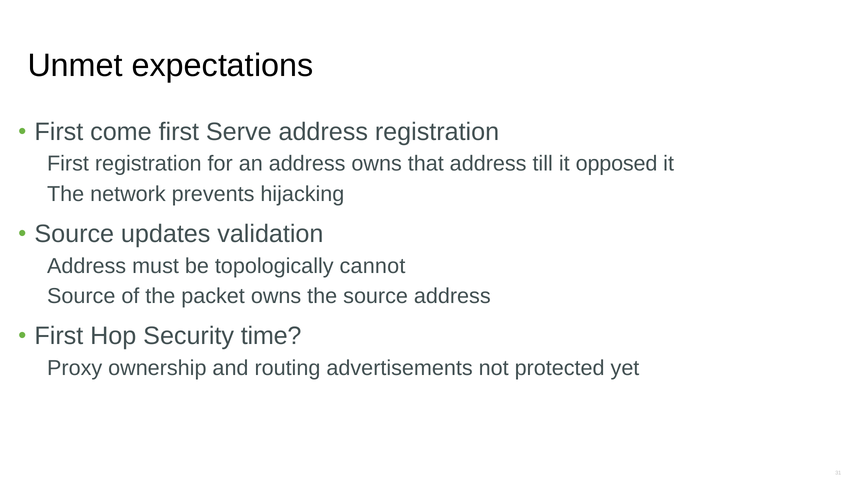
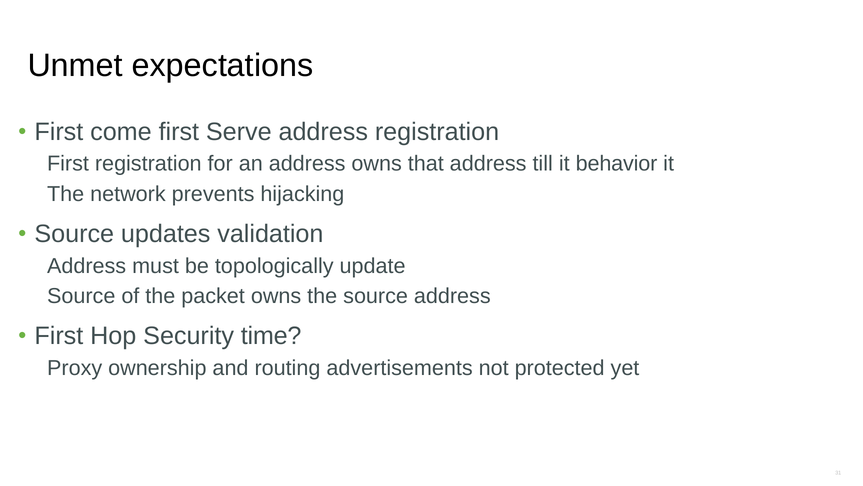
opposed: opposed -> behavior (617, 164)
cannot: cannot -> update (373, 266)
